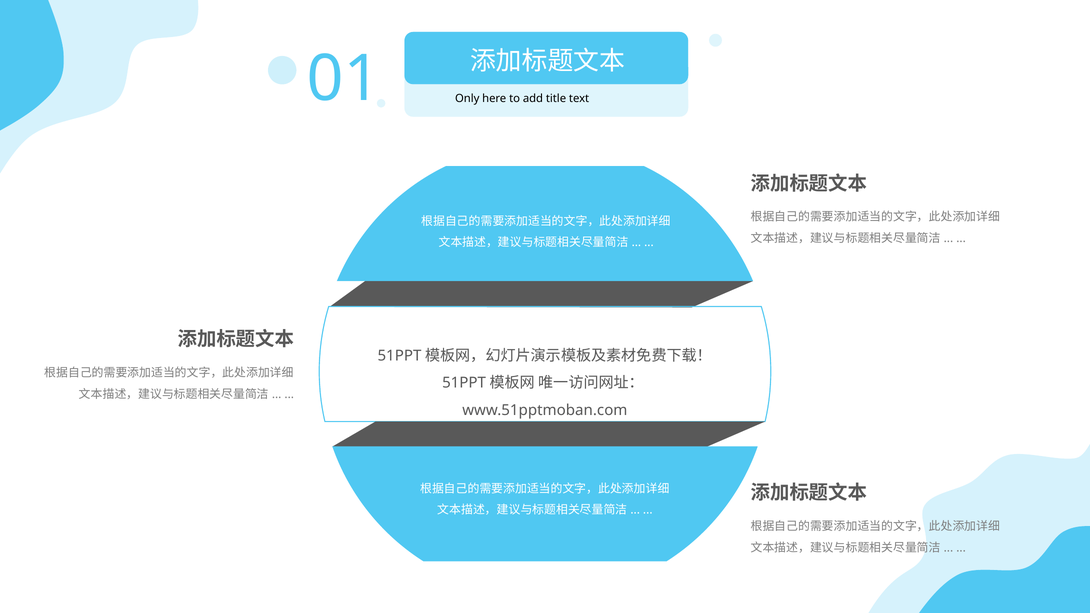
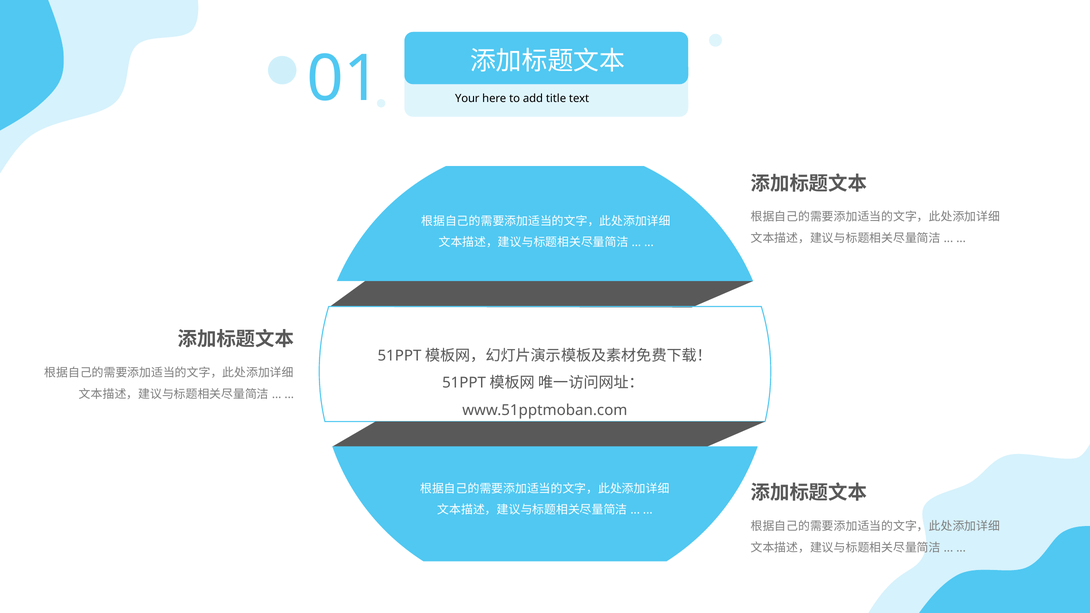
Only: Only -> Your (467, 99)
